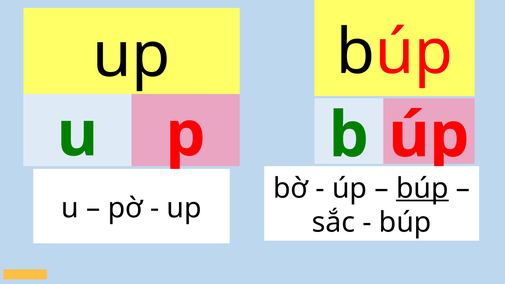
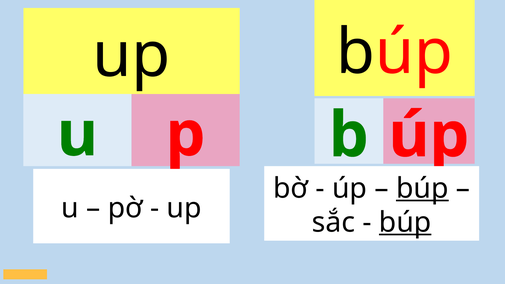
búp underline: none -> present (405, 222)
